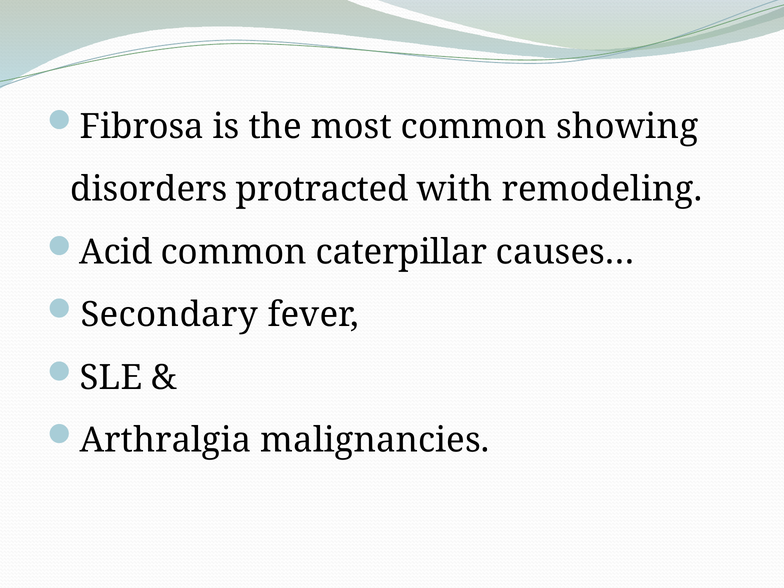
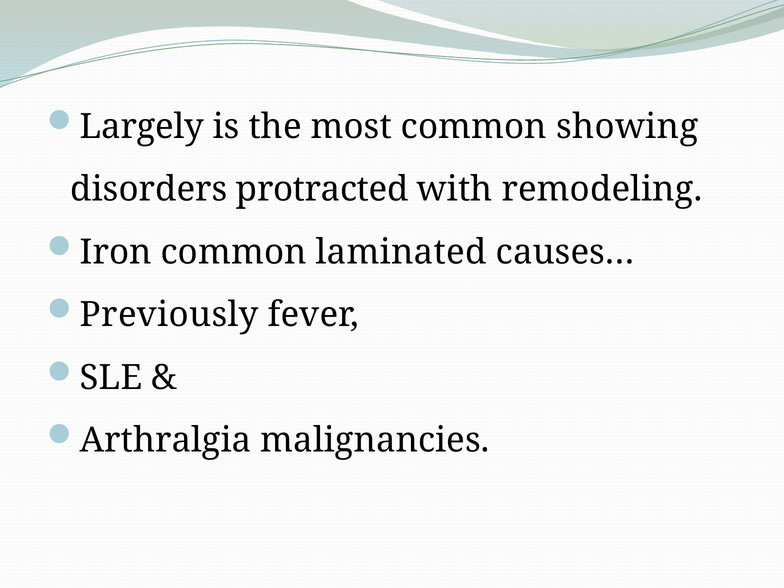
Fibrosa: Fibrosa -> Largely (142, 127)
Acid: Acid -> Iron (116, 252)
caterpillar: caterpillar -> laminated (401, 252)
Secondary: Secondary -> Previously (169, 315)
